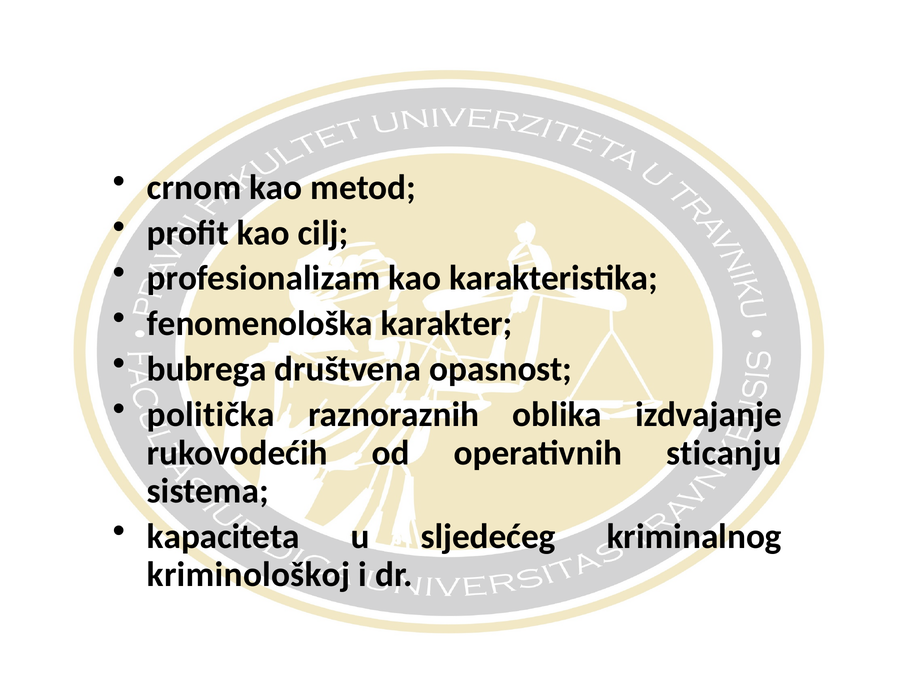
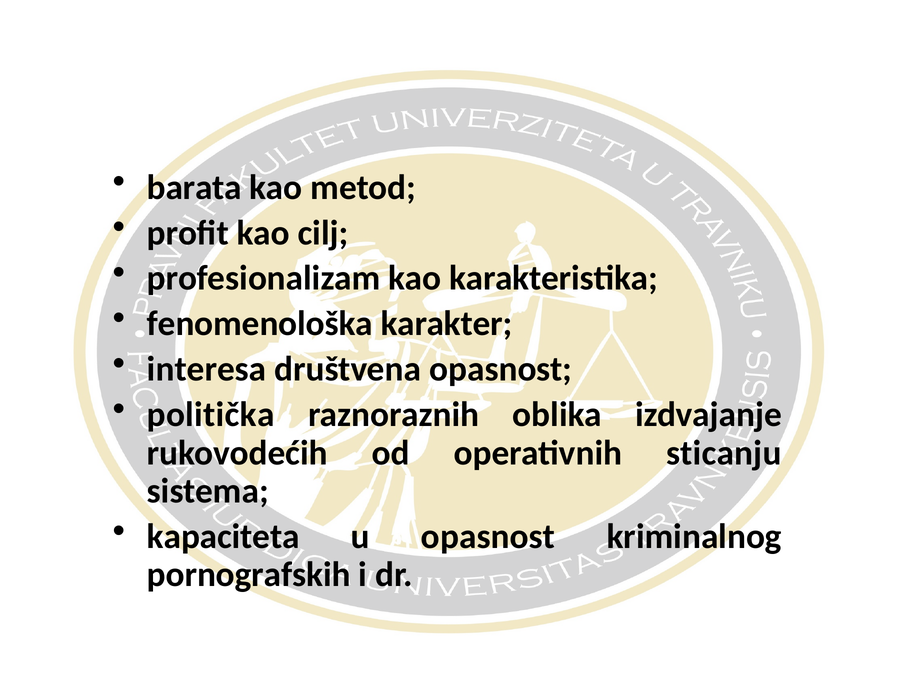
crnom: crnom -> barata (194, 187)
bubrega: bubrega -> interesa (207, 369)
u sljedećeg: sljedećeg -> opasnost (488, 536)
kriminološkoj: kriminološkoj -> pornografskih (249, 575)
